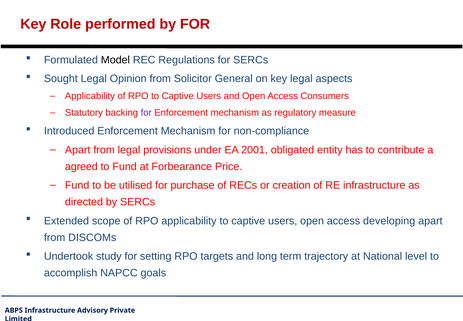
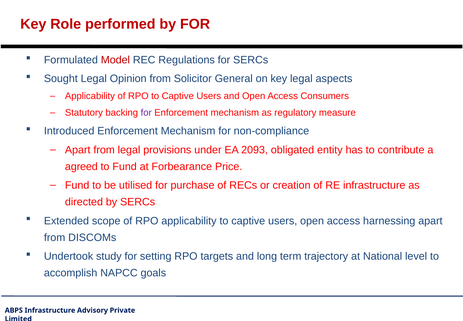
Model colour: black -> red (115, 60)
2001: 2001 -> 2093 (255, 150)
developing: developing -> harnessing (389, 221)
